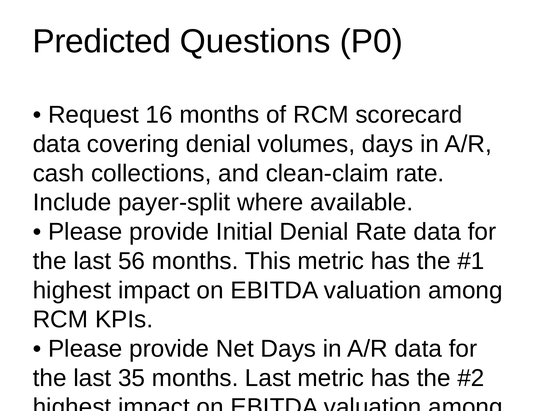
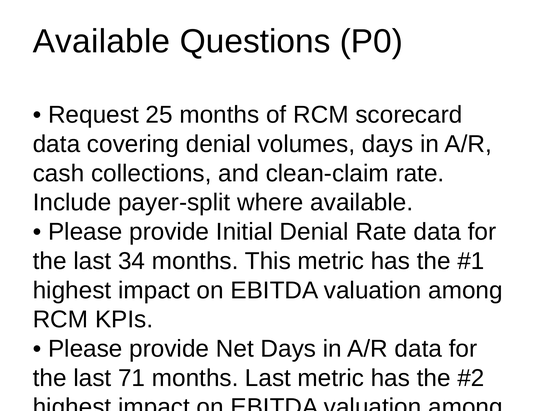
Predicted: Predicted -> Available (102, 42)
16: 16 -> 25 (159, 115)
56: 56 -> 34 (132, 261)
35: 35 -> 71 (132, 378)
